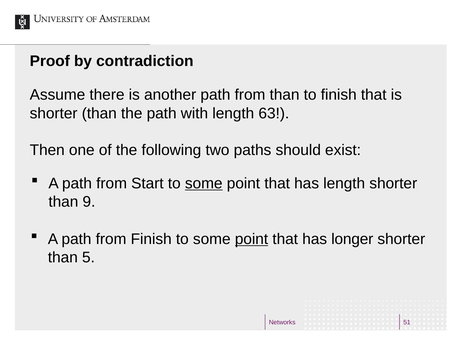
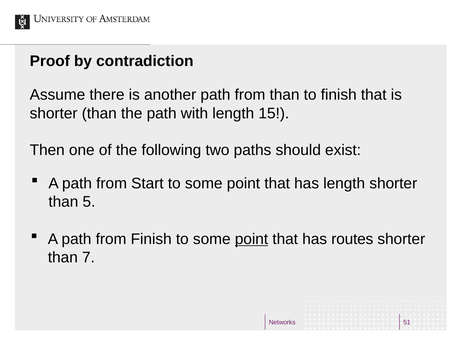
63: 63 -> 15 (274, 114)
some underline: present -> none (204, 184)
9: 9 -> 5 (89, 202)
longer: longer -> routes (352, 240)
5: 5 -> 7 (88, 258)
